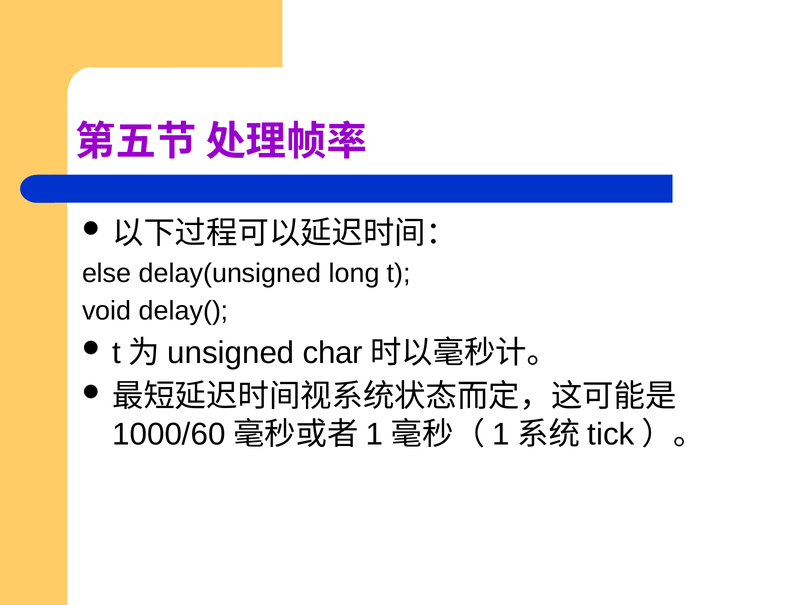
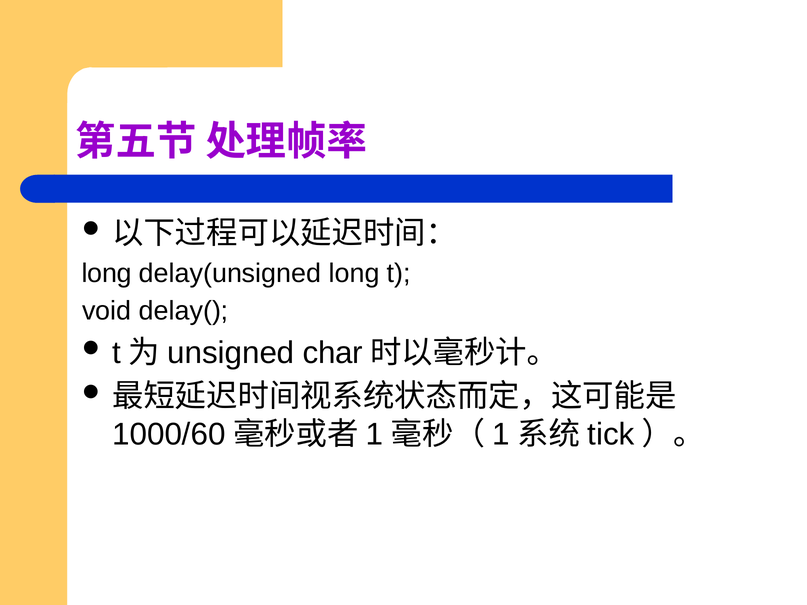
else: else -> long (107, 274)
